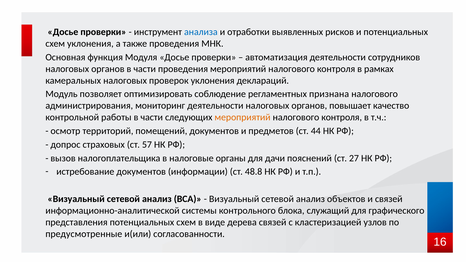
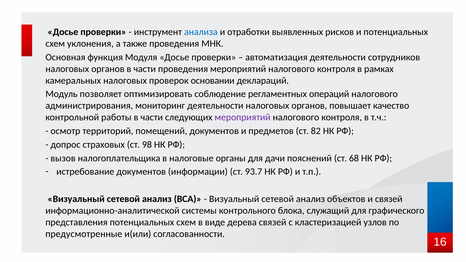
проверок уклонения: уклонения -> основании (213, 81)
признана: признана -> операций (329, 94)
мероприятий colour: orange -> purple (243, 117)
44: 44 -> 82 (316, 131)
57: 57 -> 98 (147, 145)
27: 27 -> 68 (354, 158)
48.8: 48.8 -> 93.7 (254, 172)
